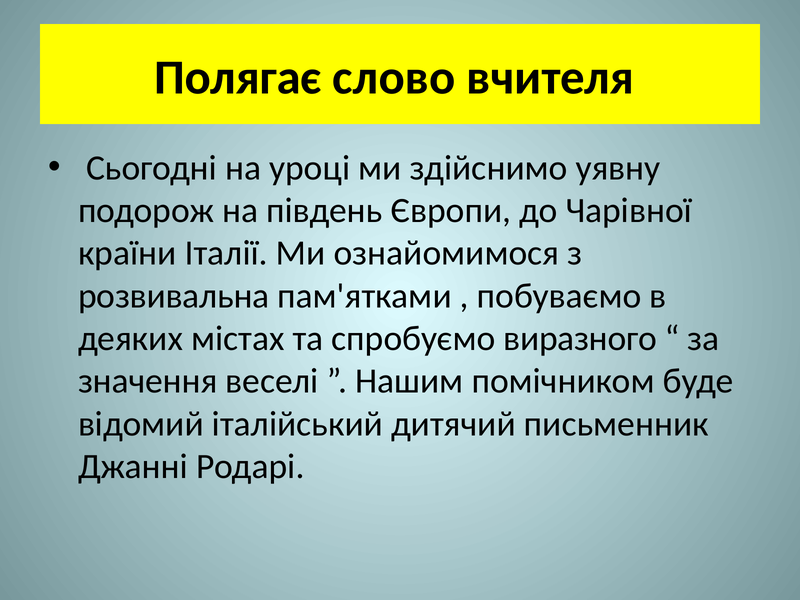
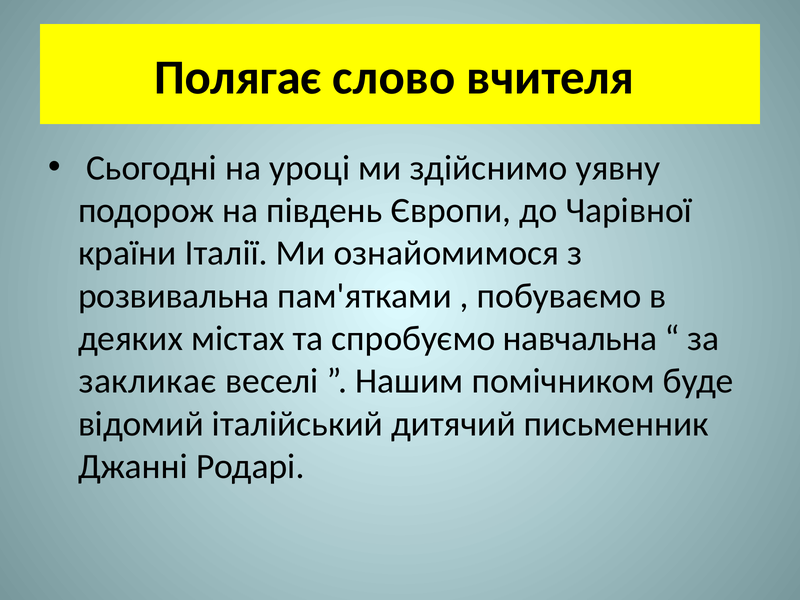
виразного: виразного -> навчальна (580, 339)
значення: значення -> закликає (147, 381)
